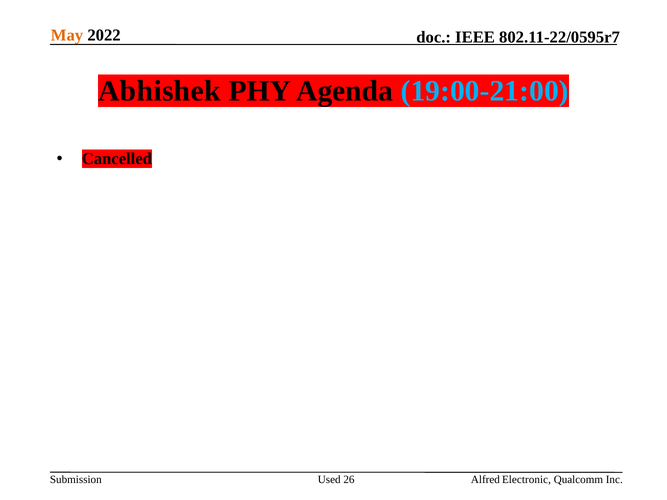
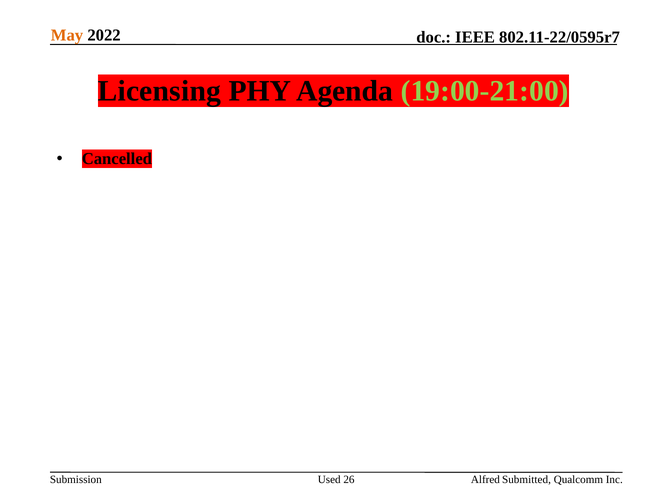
Abhishek: Abhishek -> Licensing (159, 91)
19:00-21:00 colour: light blue -> light green (485, 91)
Electronic: Electronic -> Submitted (526, 480)
